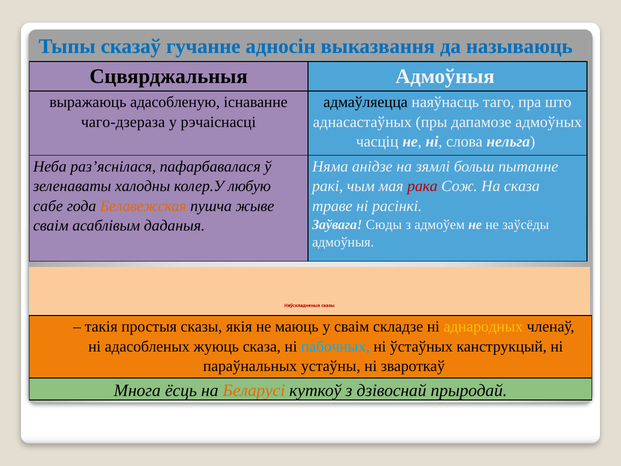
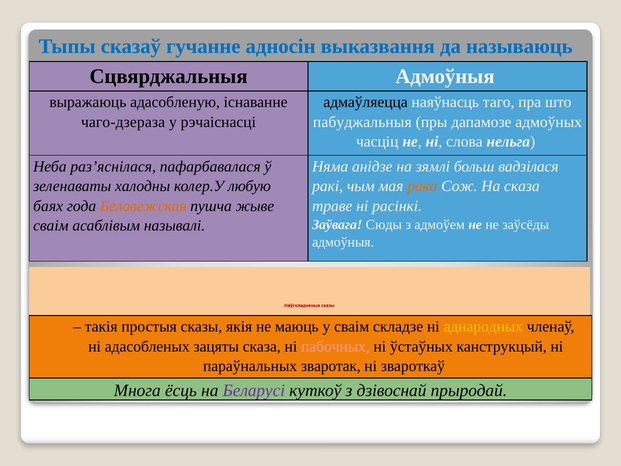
аднасастаўных: аднасастаўных -> пабуджальныя (362, 122)
пытанне: пытанне -> вадзілася (528, 166)
рака colour: red -> orange (422, 186)
сабе: сабе -> баях (48, 206)
даданыя: даданыя -> называлі (174, 226)
жуюць: жуюць -> зацяты (216, 346)
пабочных colour: light blue -> pink (335, 346)
устаўны: устаўны -> зваротак (331, 366)
Беларусі colour: orange -> purple (254, 390)
